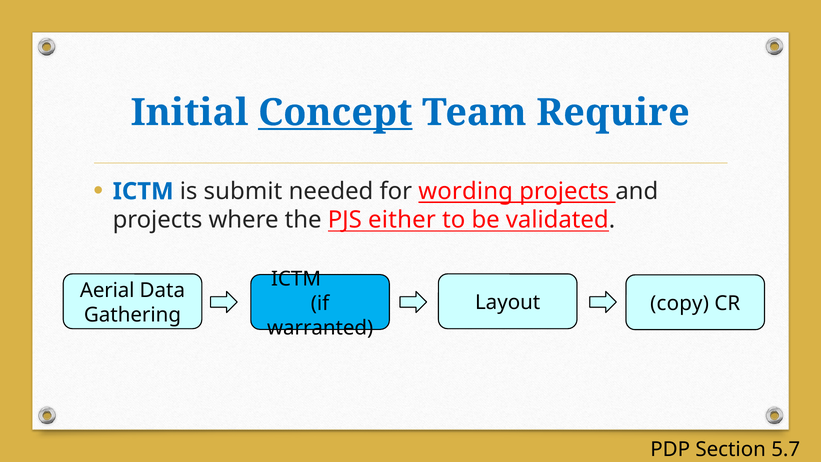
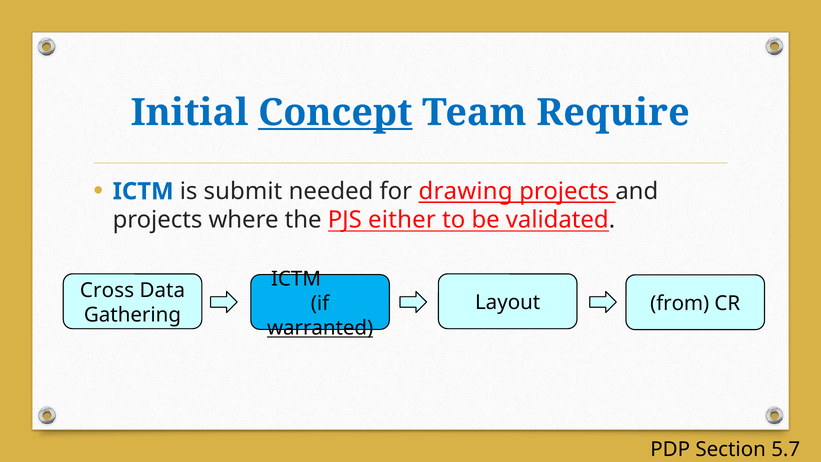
wording: wording -> drawing (466, 191)
Aerial: Aerial -> Cross (107, 290)
copy: copy -> from (680, 304)
warranted underline: none -> present (320, 328)
